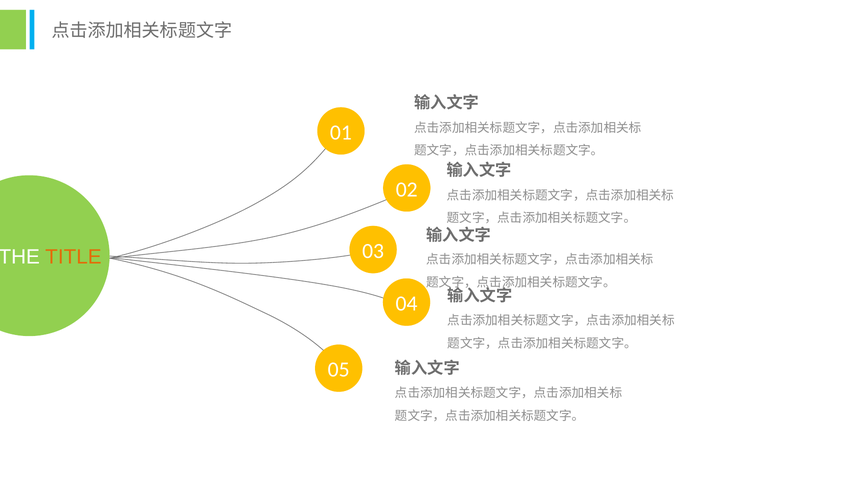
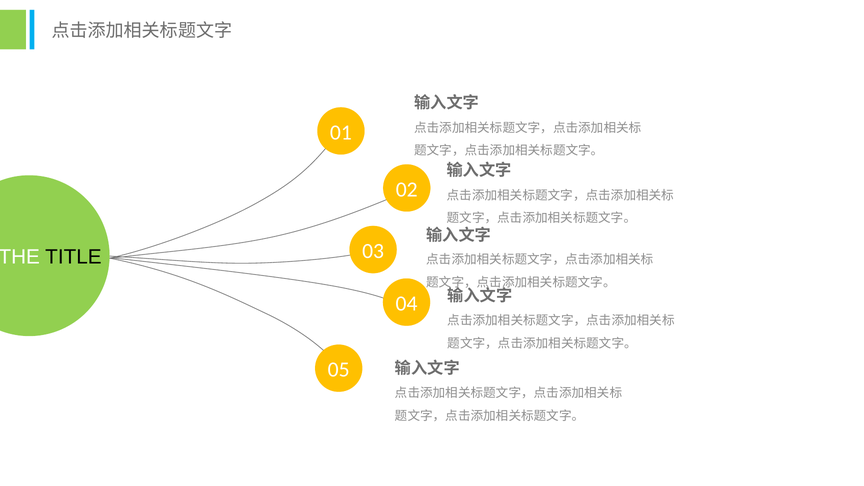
TITLE colour: orange -> black (73, 257)
